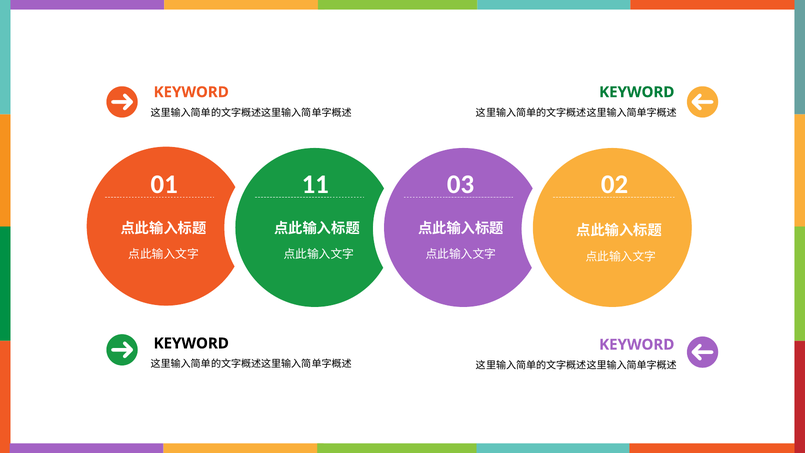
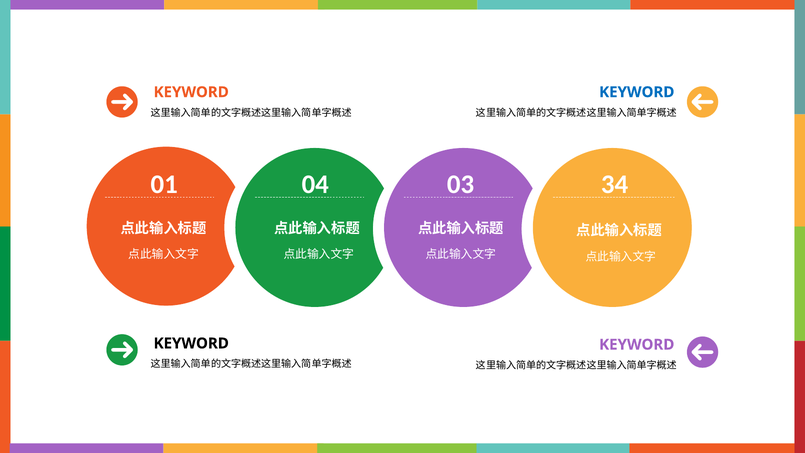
KEYWORD colour: green -> blue (637, 92)
11: 11 -> 04 (315, 185)
02: 02 -> 34 (615, 185)
